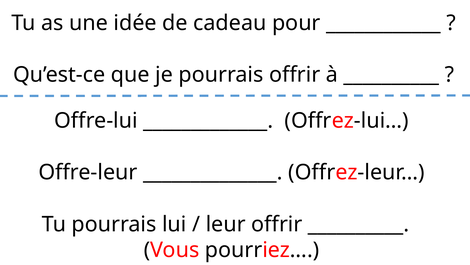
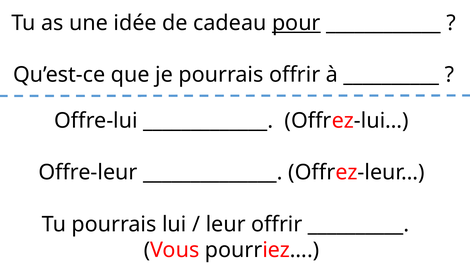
pour underline: none -> present (296, 23)
